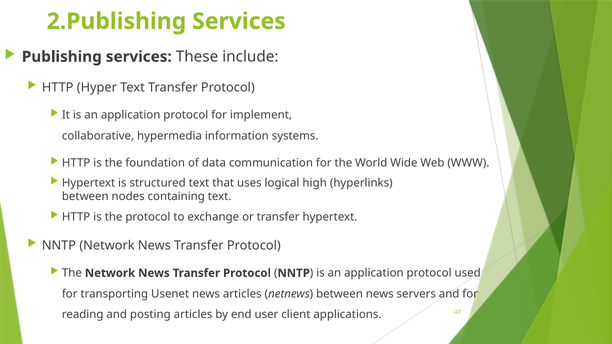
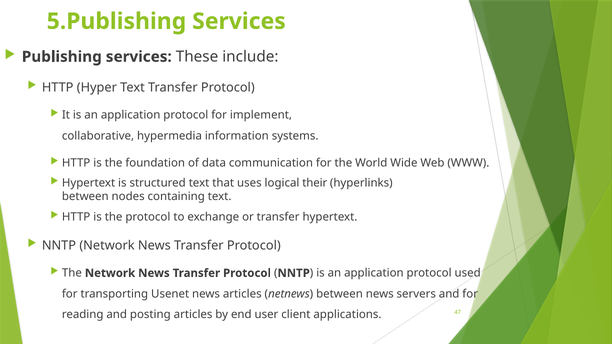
2.Publishing: 2.Publishing -> 5.Publishing (116, 21)
high: high -> their (315, 183)
